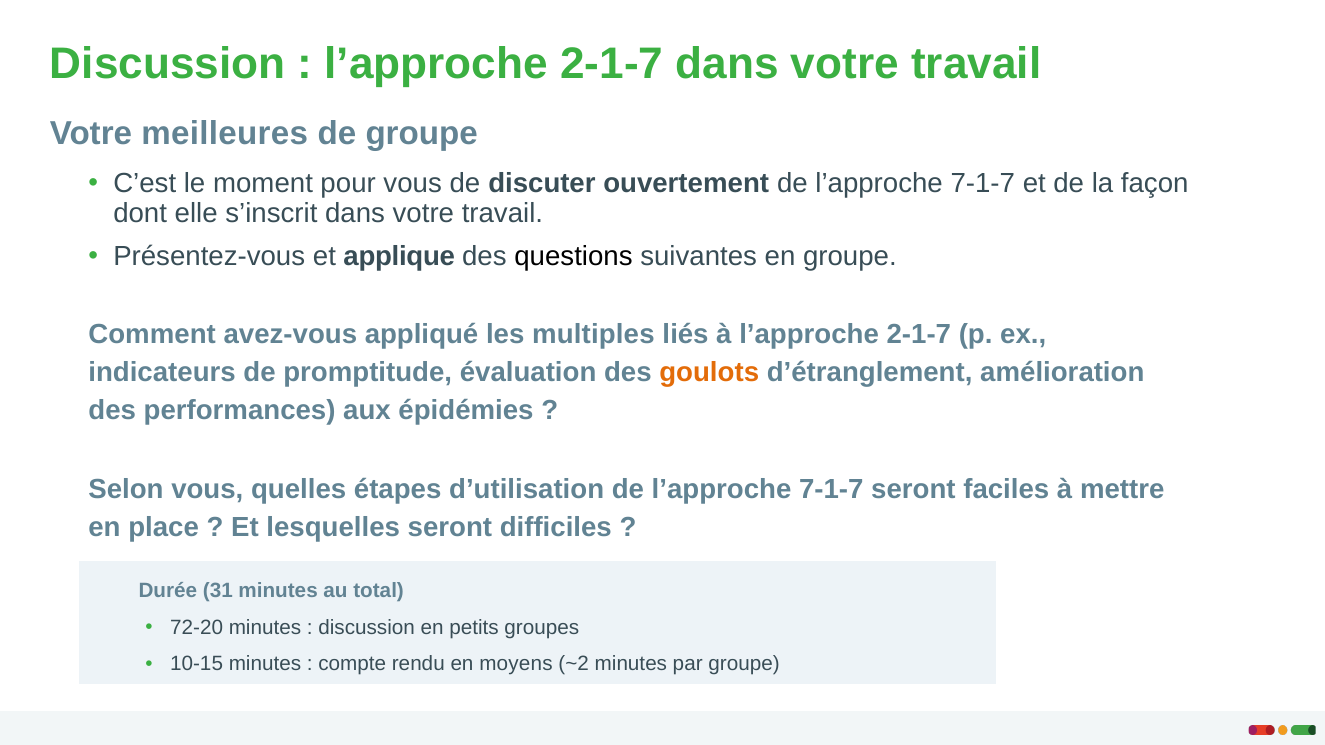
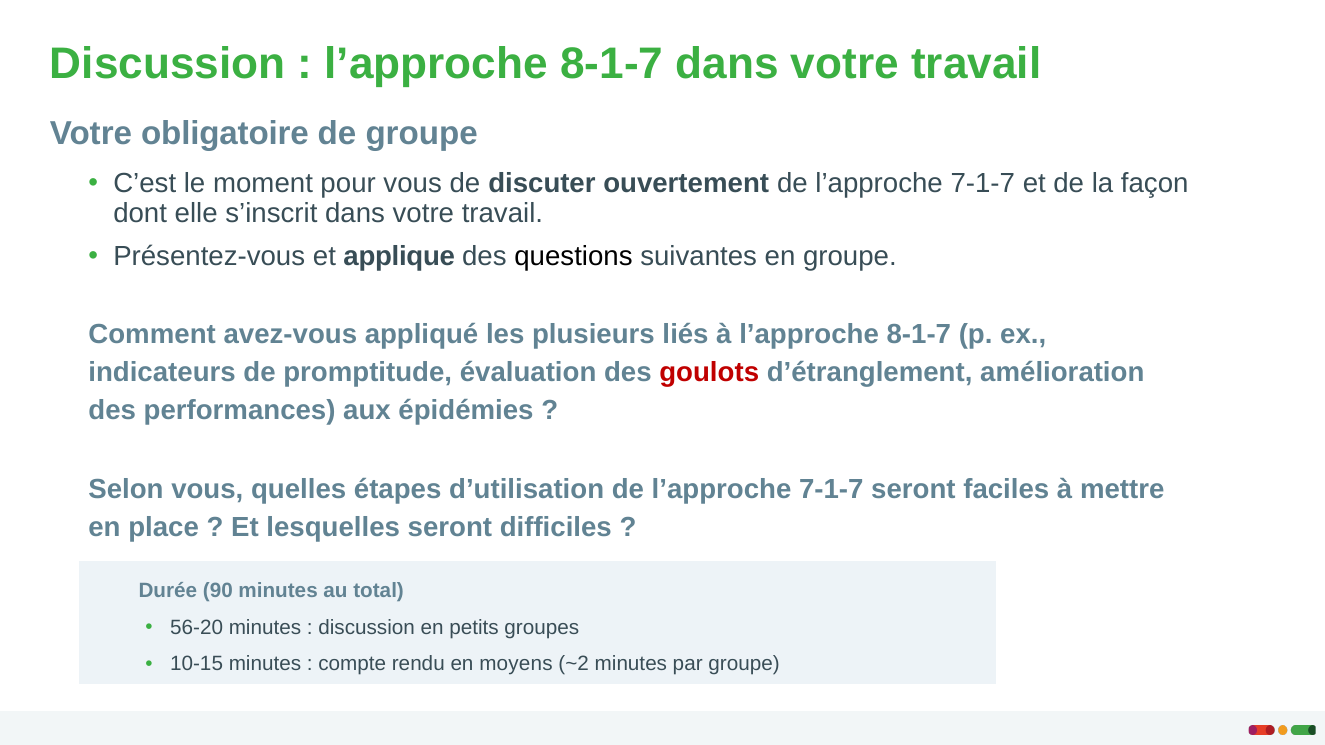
2-1-7: 2-1-7 -> 8-1-7 (612, 64)
meilleures: meilleures -> obligatoire (225, 134)
multiples: multiples -> plusieurs (593, 335)
à l’approche 2-1-7: 2-1-7 -> 8-1-7 (919, 335)
goulots colour: orange -> red (709, 373)
31: 31 -> 90 (218, 591)
72-20: 72-20 -> 56-20 (197, 628)
